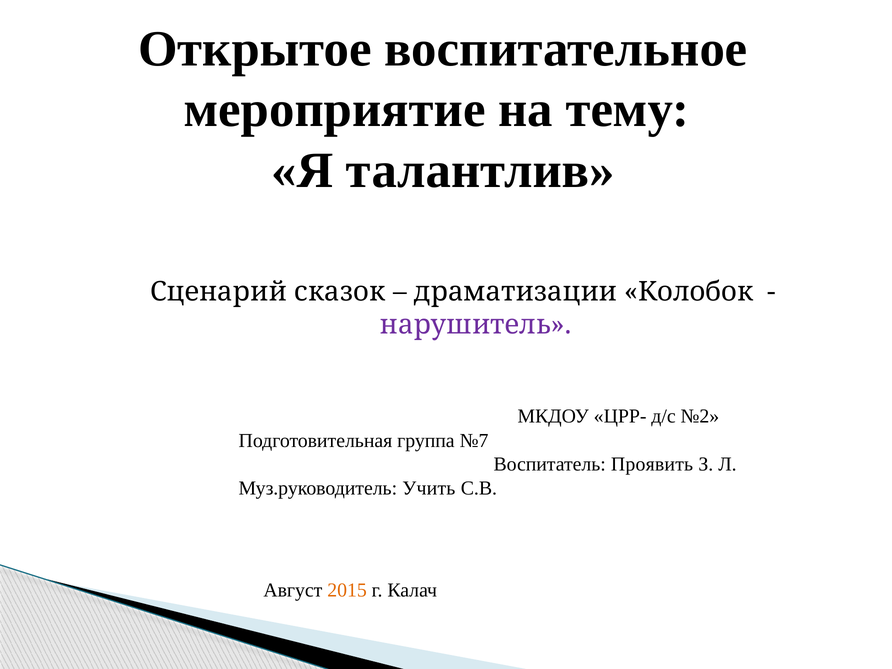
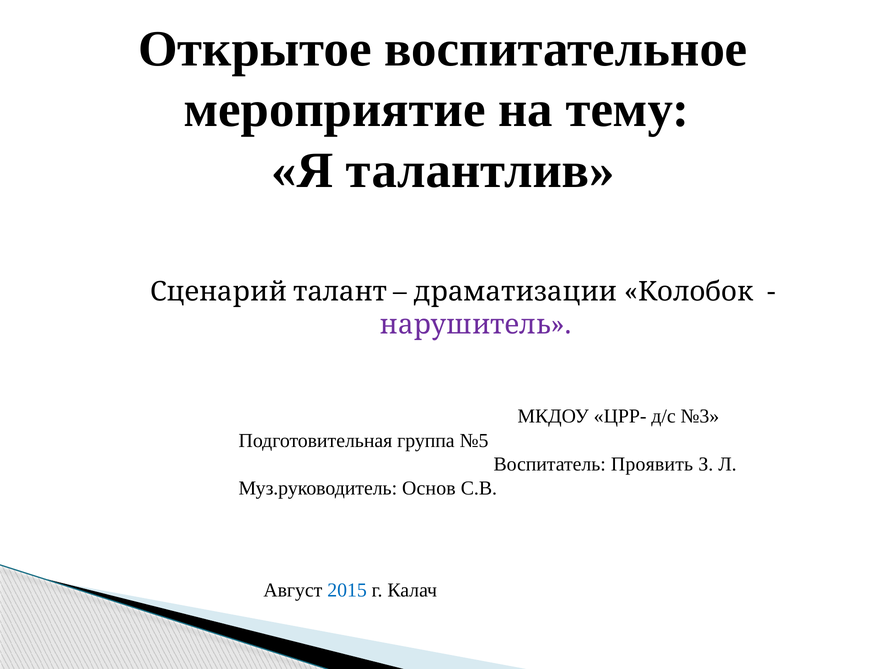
сказок: сказок -> талант (340, 292)
№2: №2 -> №3 (700, 416)
№7: №7 -> №5 (474, 441)
Учить: Учить -> Основ (429, 488)
2015 colour: orange -> blue (347, 590)
